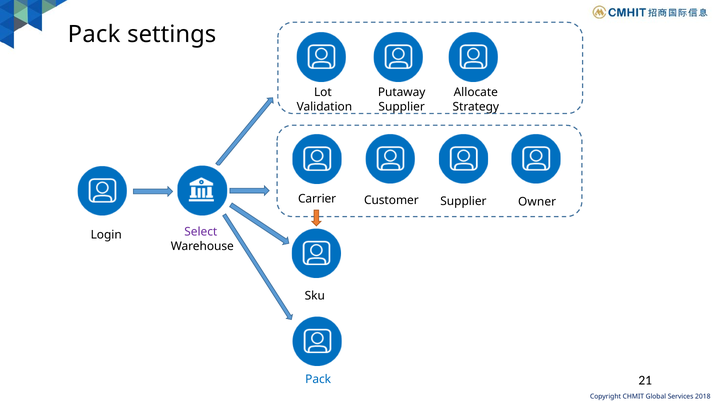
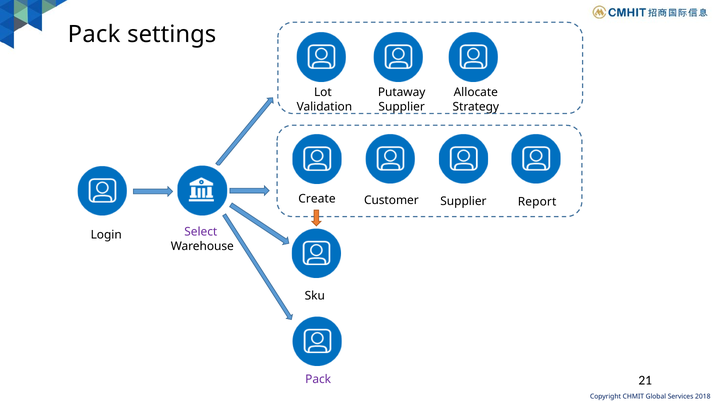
Carrier: Carrier -> Create (317, 199)
Owner: Owner -> Report (537, 202)
Pack colour: blue -> purple (318, 379)
